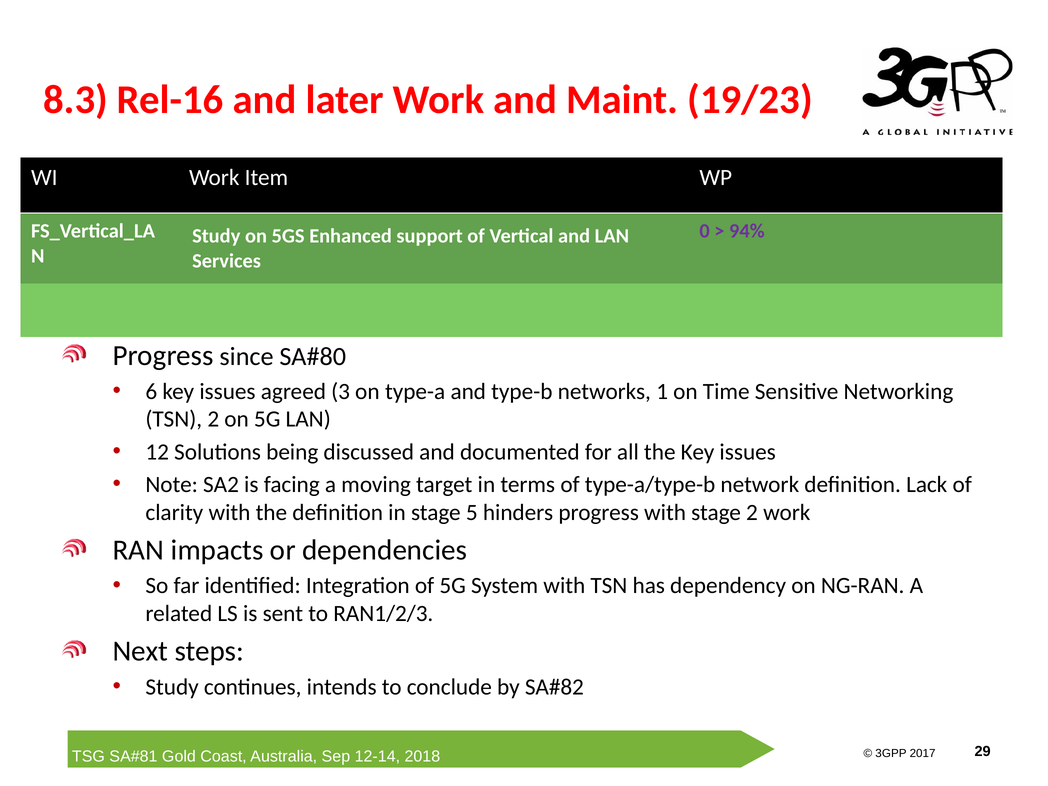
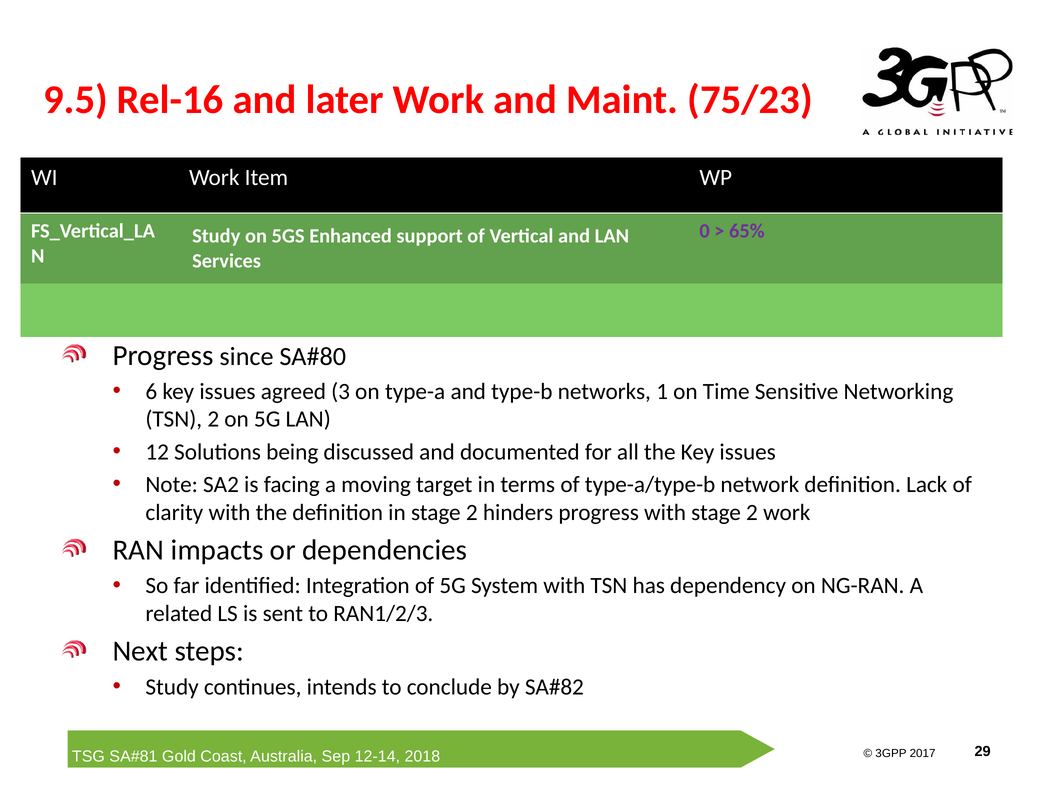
8.3: 8.3 -> 9.5 (75, 100)
19/23: 19/23 -> 75/23 (750, 100)
94%: 94% -> 65% (747, 231)
in stage 5: 5 -> 2 (472, 512)
